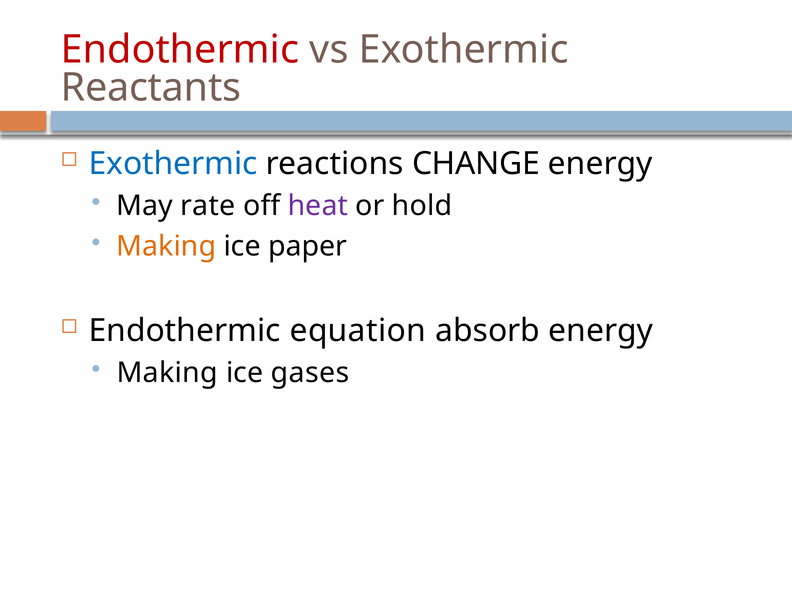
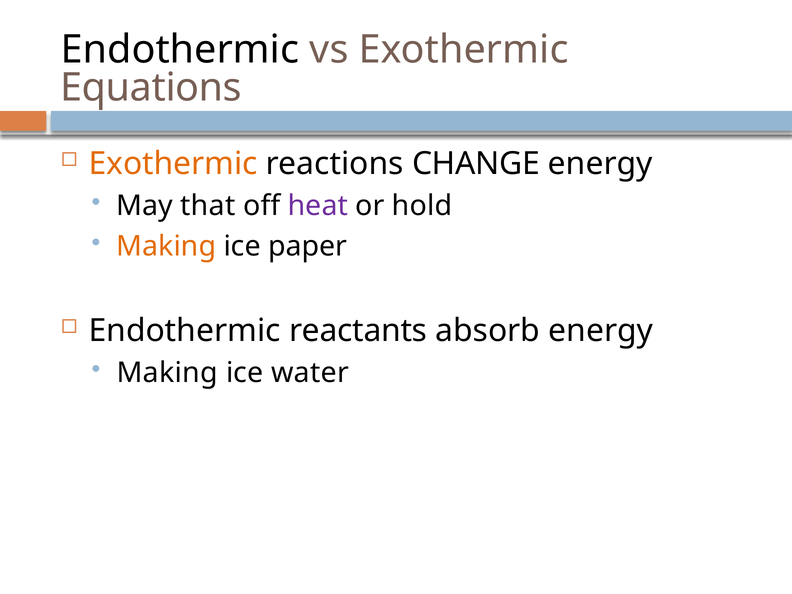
Endothermic colour: red -> black (180, 50)
Reactants: Reactants -> Equations (151, 88)
Exothermic colour: blue -> orange (173, 164)
rate: rate -> that (208, 206)
equation: equation -> reactants (358, 331)
gases: gases -> water (310, 373)
